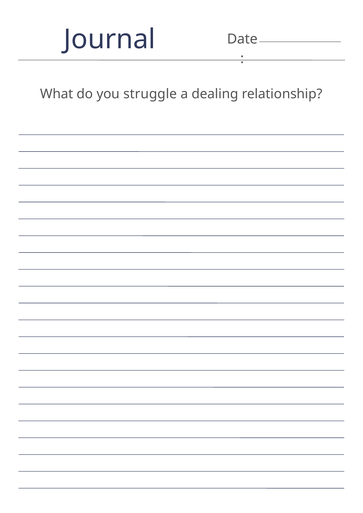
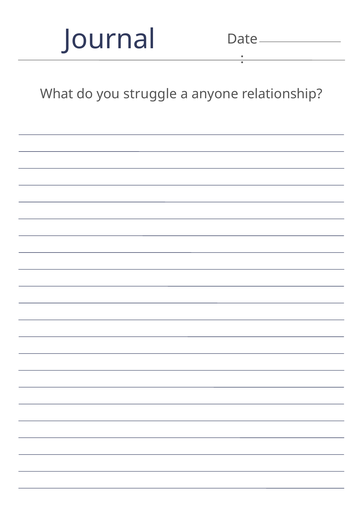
dealing: dealing -> anyone (215, 94)
